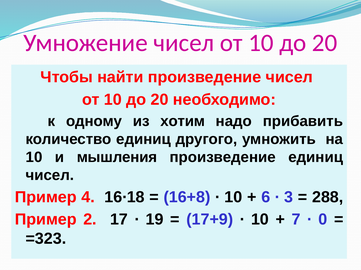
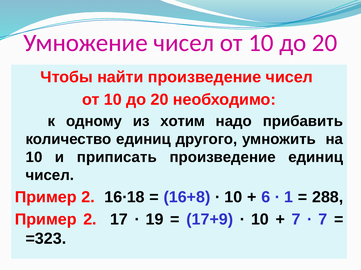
мышления: мышления -> приписать (117, 158)
4: 4 -> 2 (88, 198)
3: 3 -> 1 (289, 198)
0: 0 -> 7 (323, 220)
